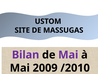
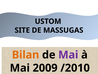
Bilan colour: purple -> orange (26, 54)
